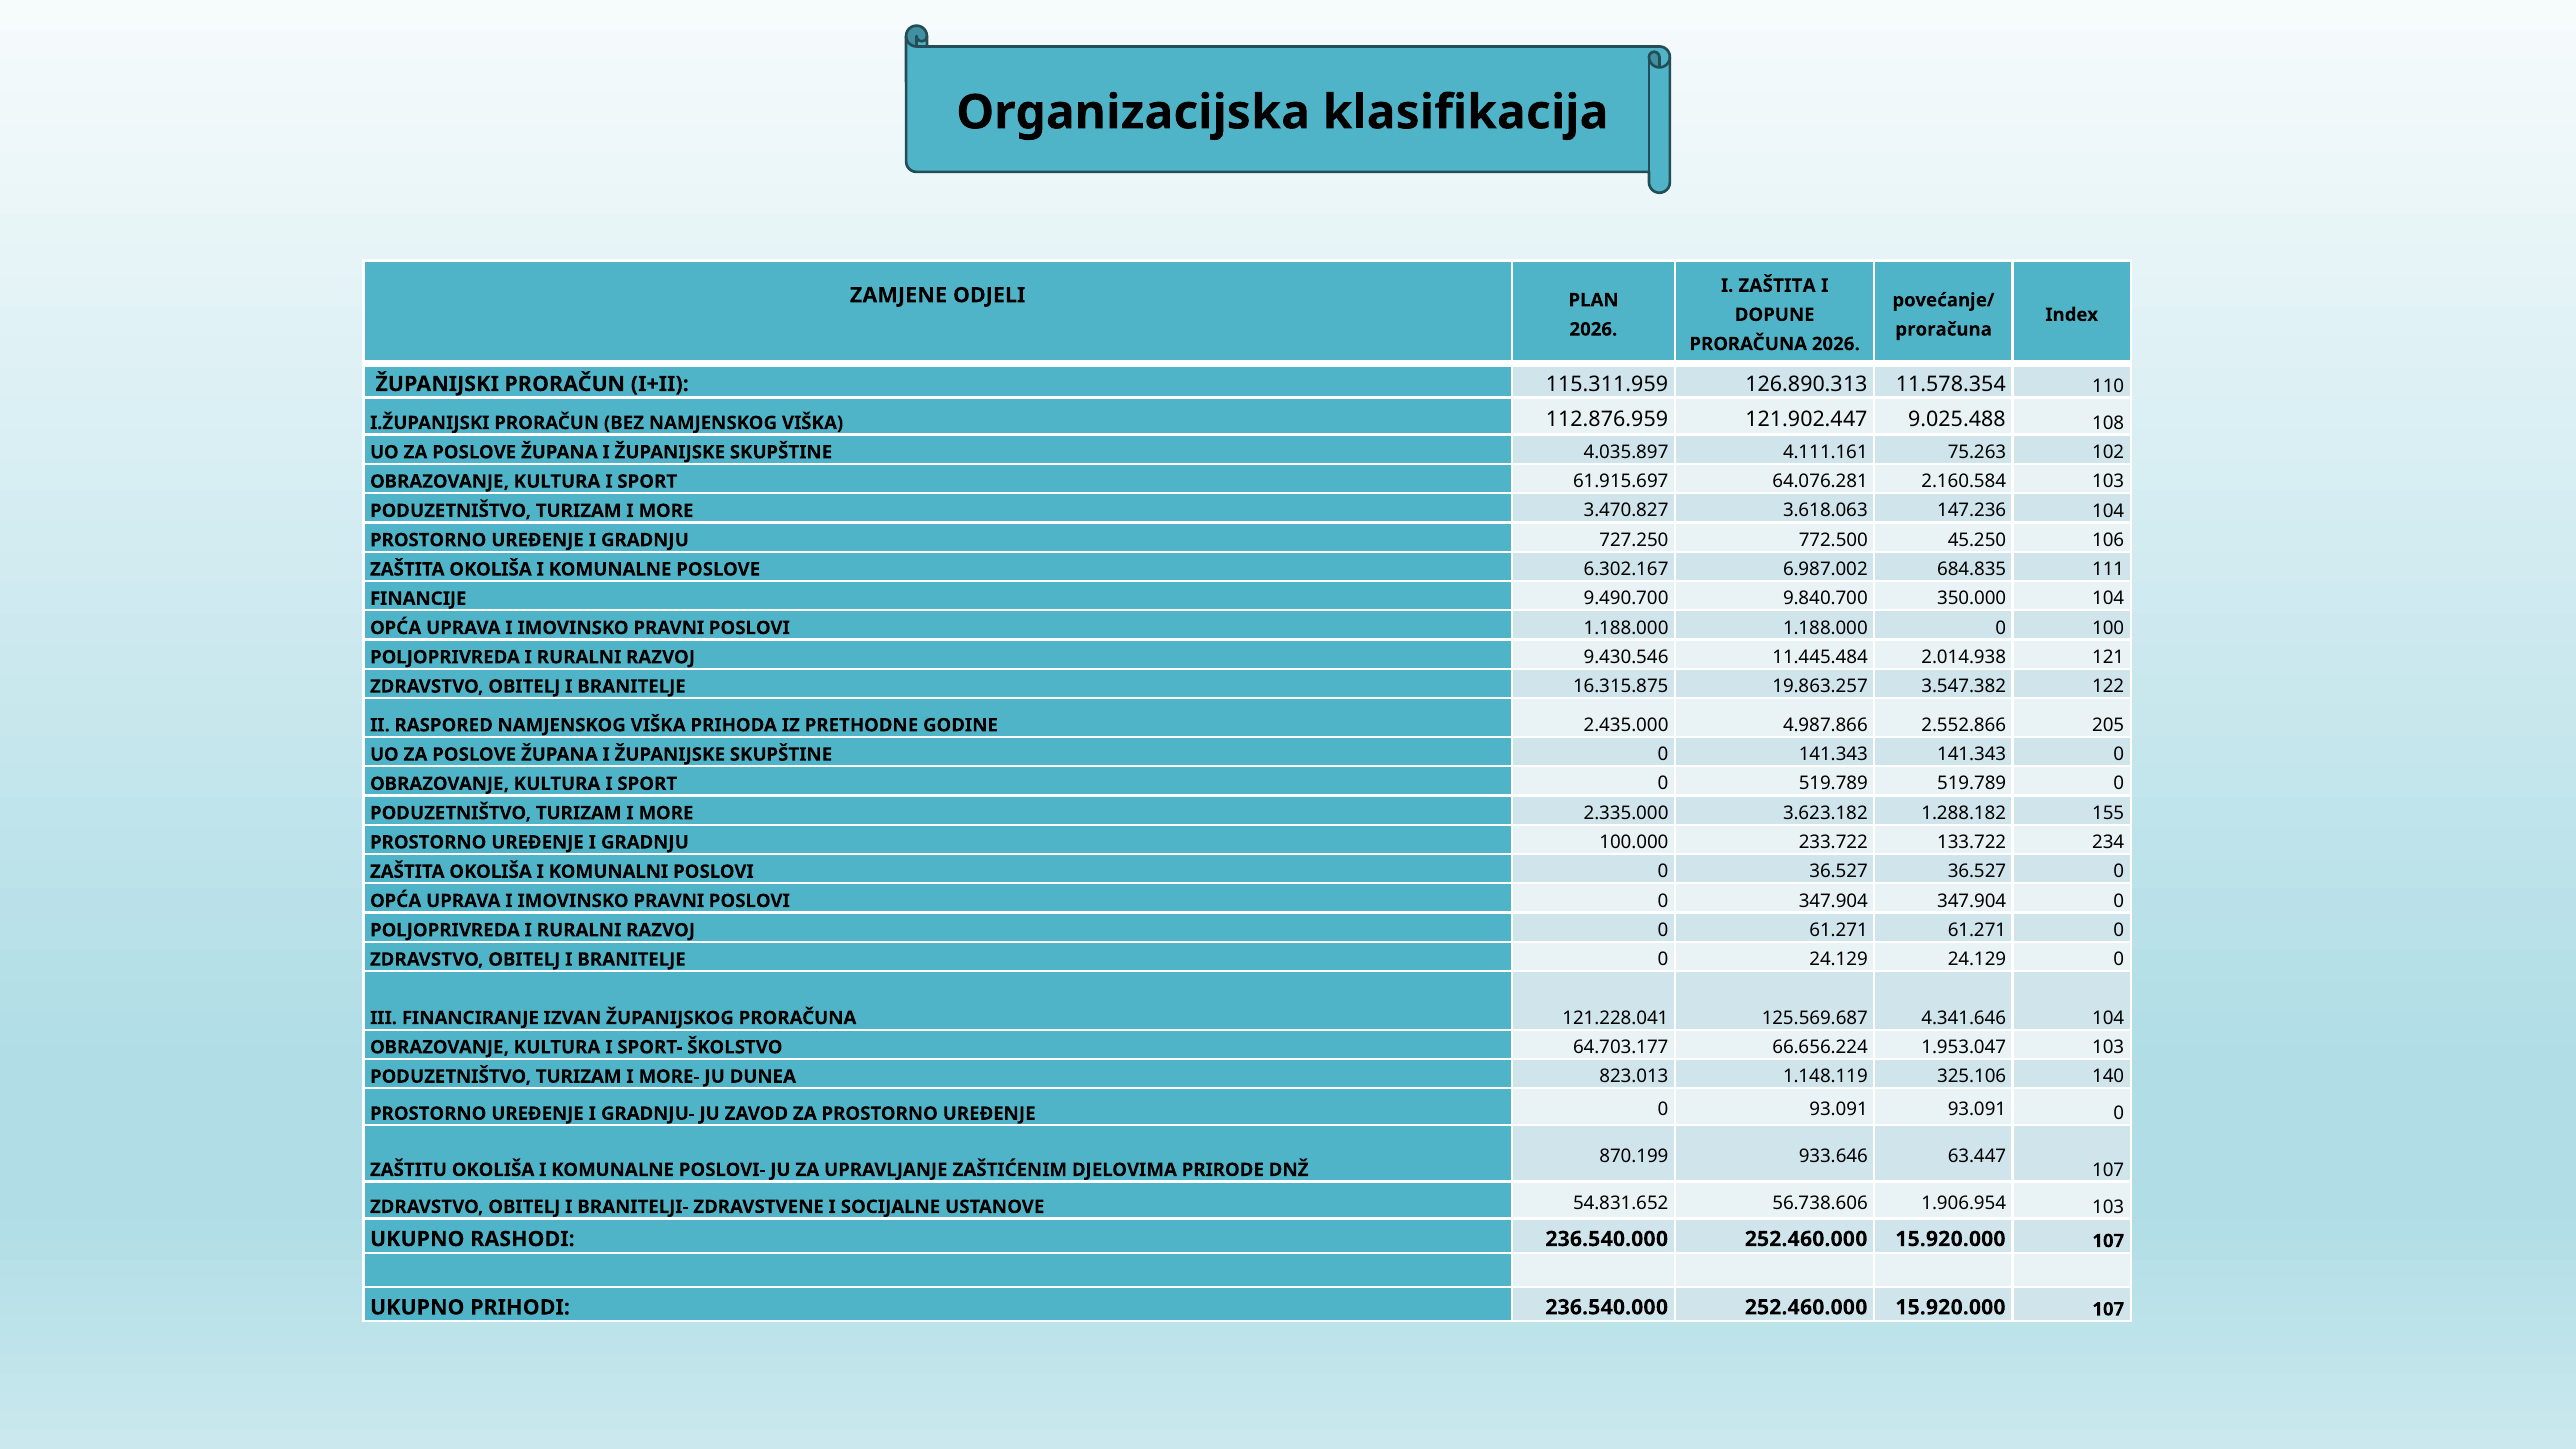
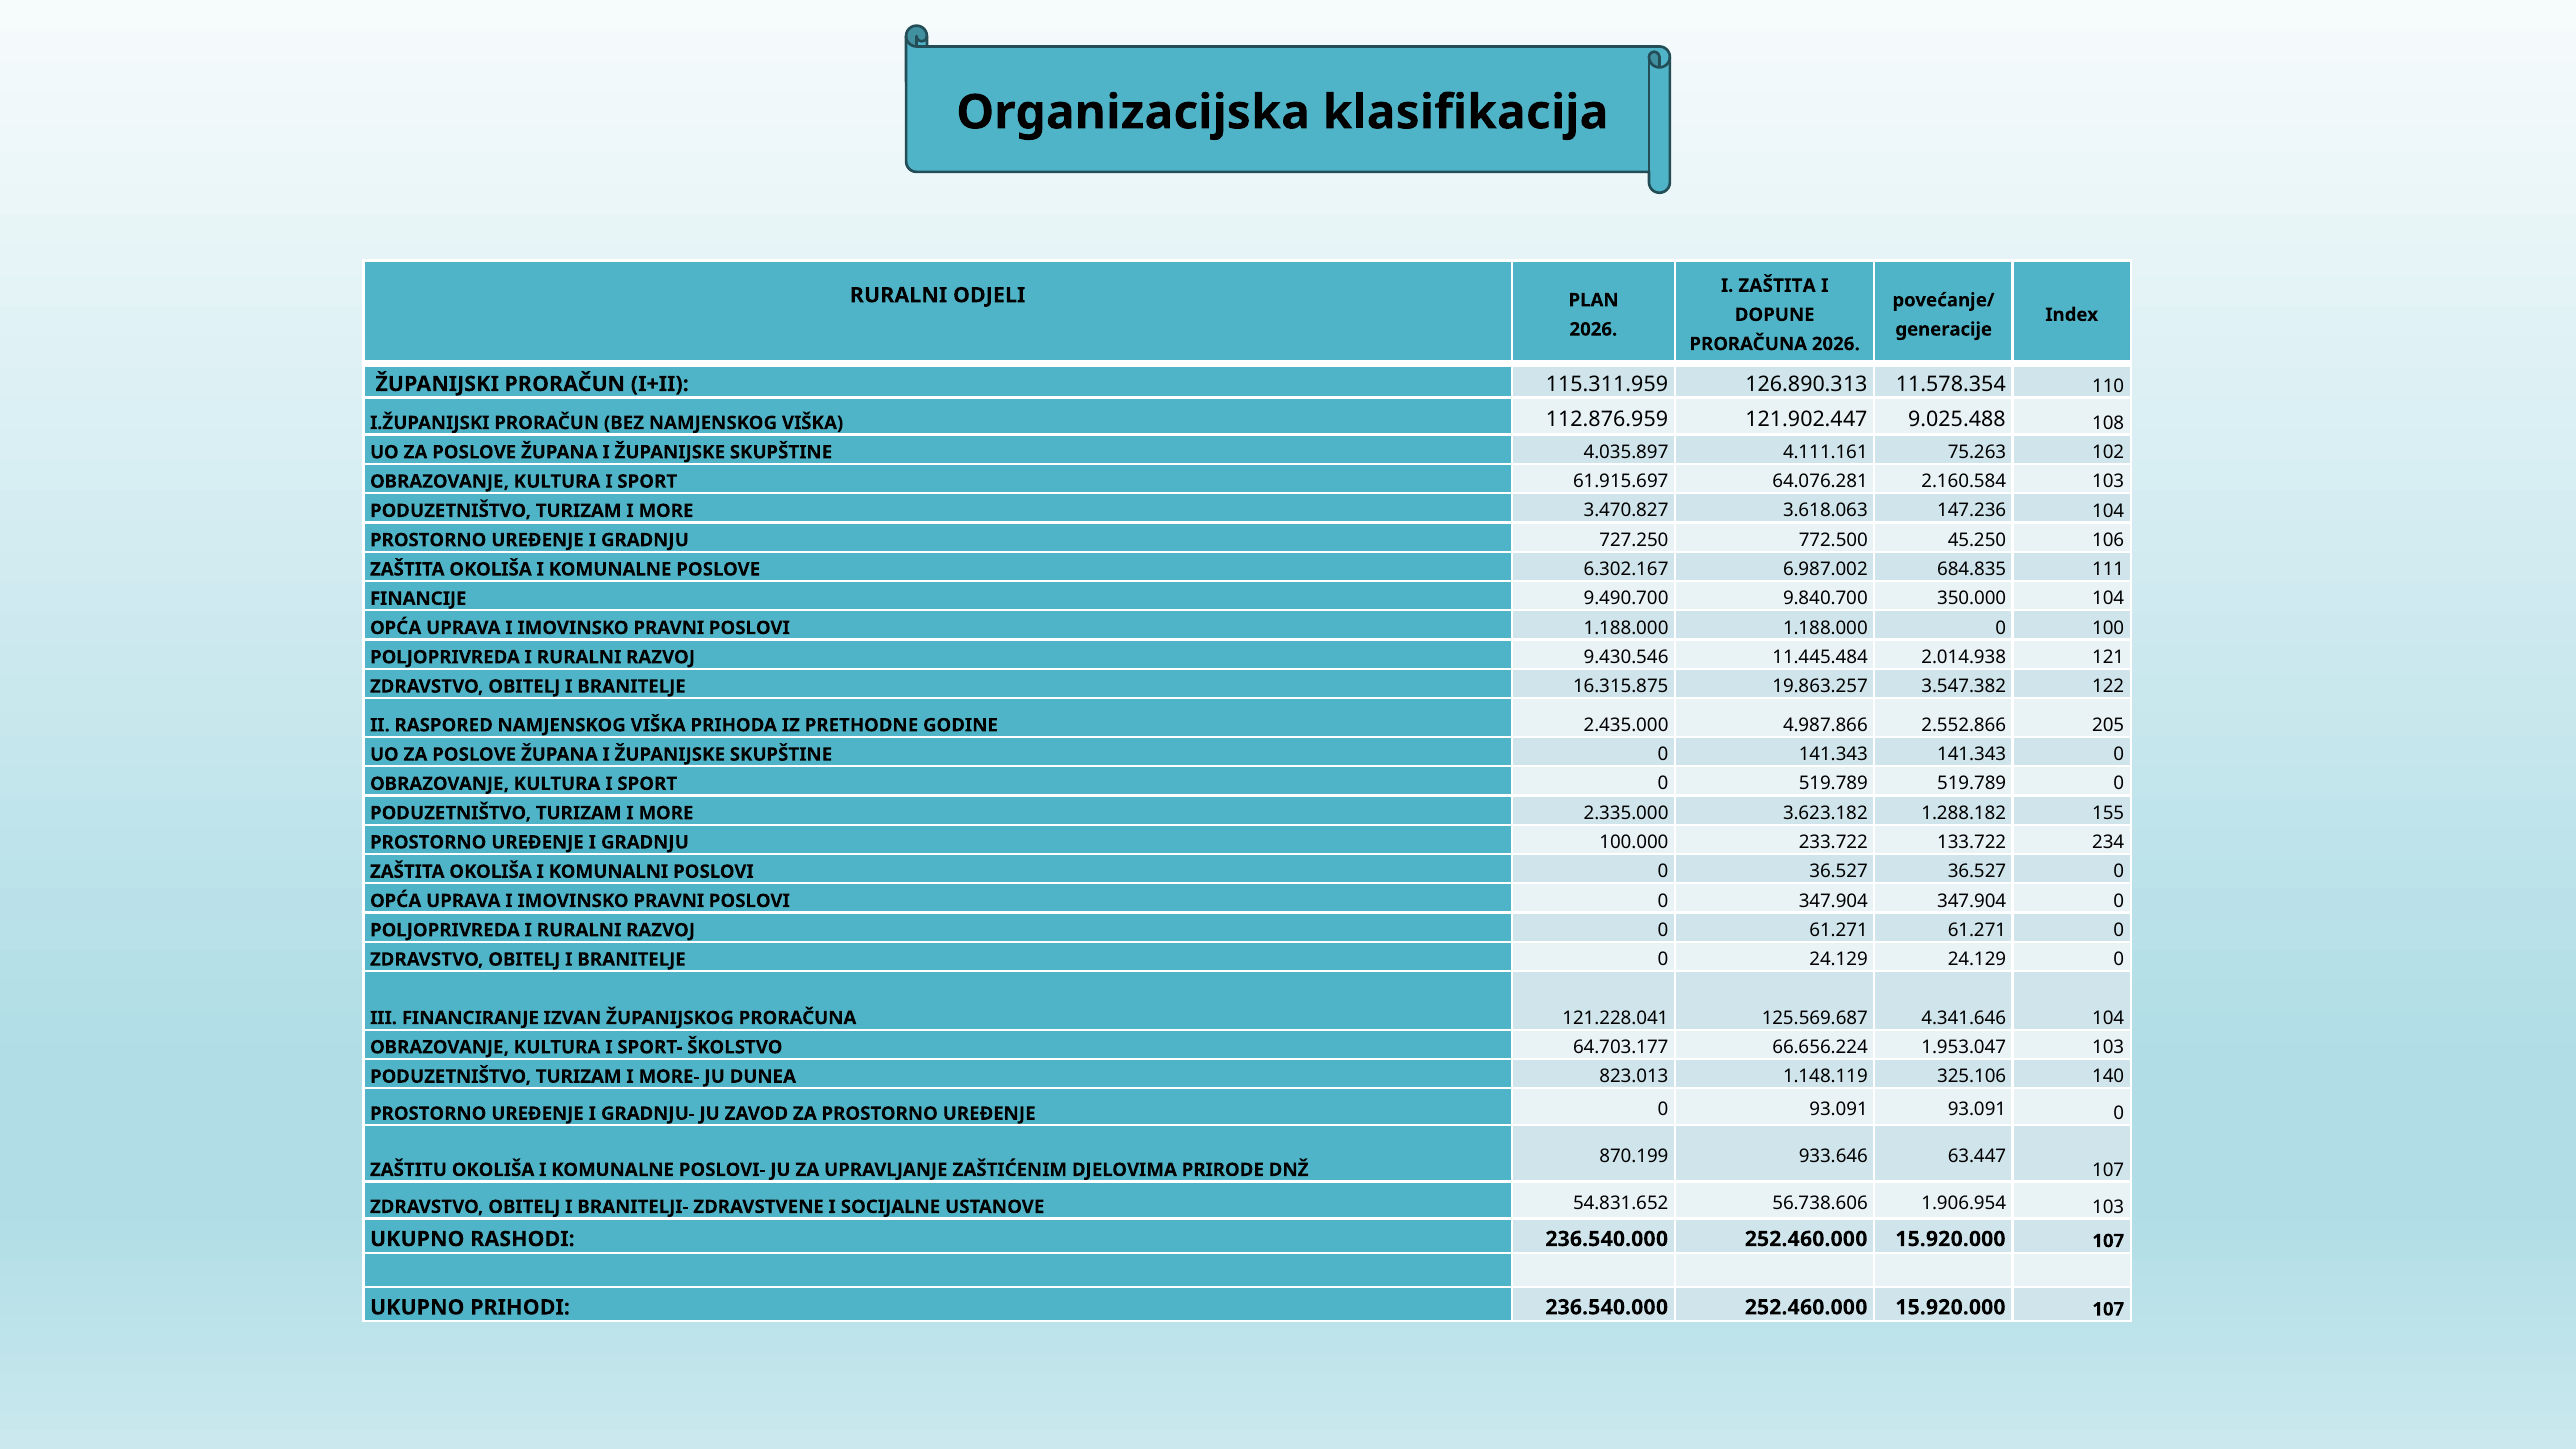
ZAMJENE: ZAMJENE -> RURALNI (899, 295)
proračuna: proračuna -> generacije (1944, 329)
